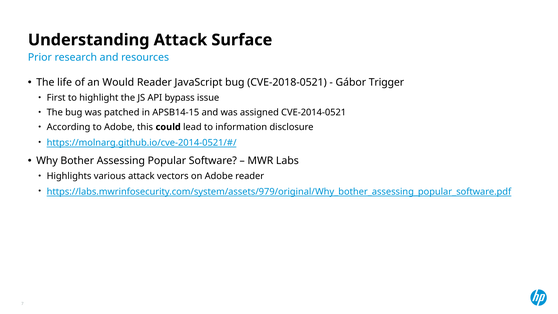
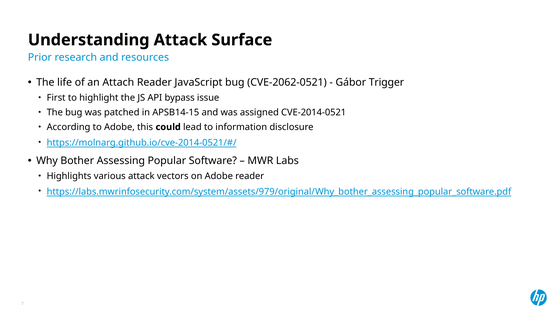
Would: Would -> Attach (118, 82)
CVE-2018-0521: CVE-2018-0521 -> CVE-2062-0521 (287, 82)
